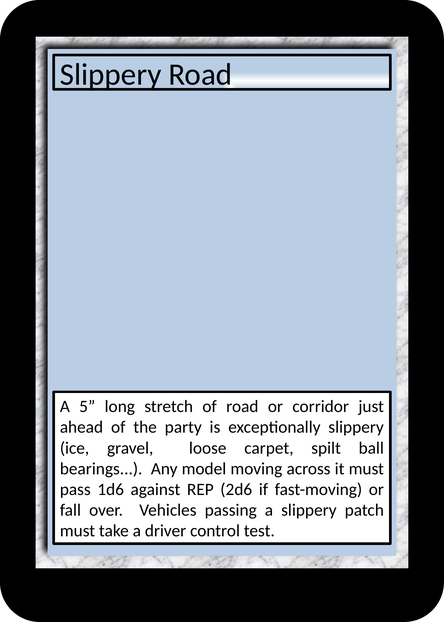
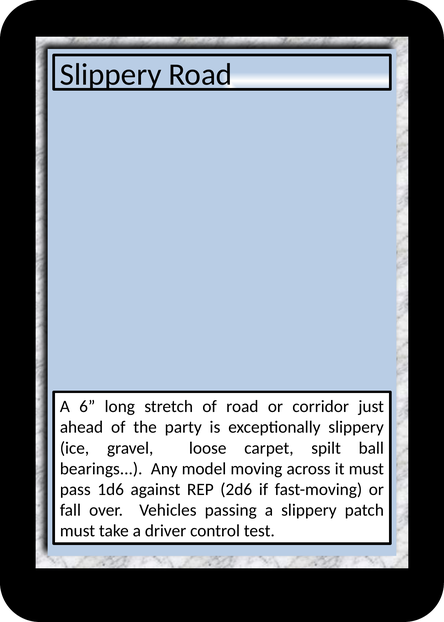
5: 5 -> 6 (87, 406)
